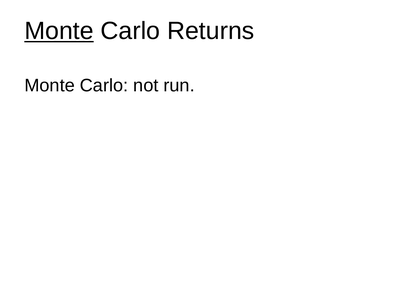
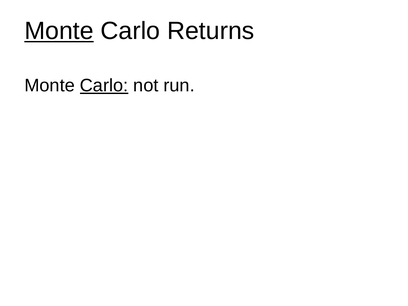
Carlo underline: none -> present (104, 86)
